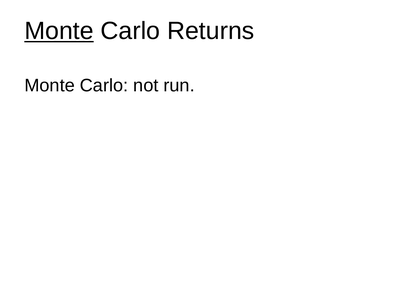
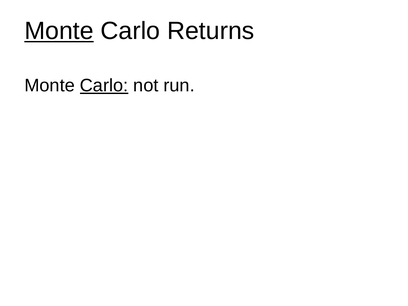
Carlo underline: none -> present (104, 86)
